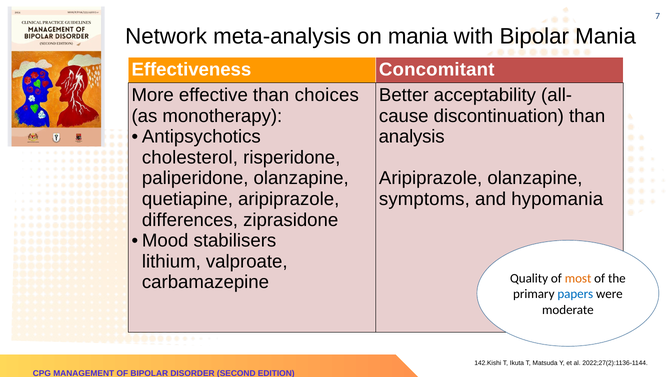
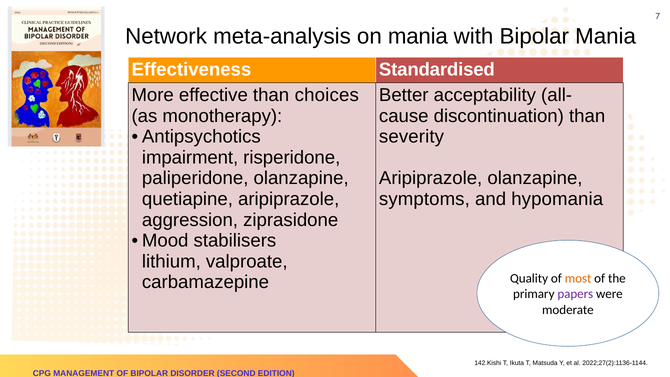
Concomitant: Concomitant -> Standardised (437, 70)
analysis: analysis -> severity (411, 137)
cholesterol: cholesterol -> impairment (190, 158)
differences: differences -> aggression (190, 220)
papers colour: blue -> purple (575, 294)
